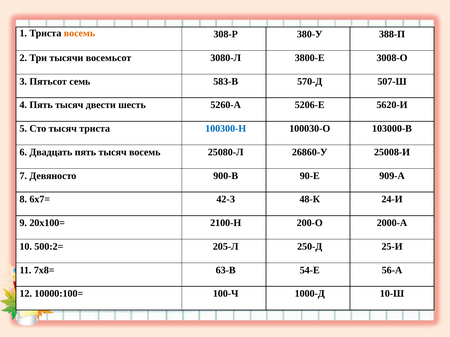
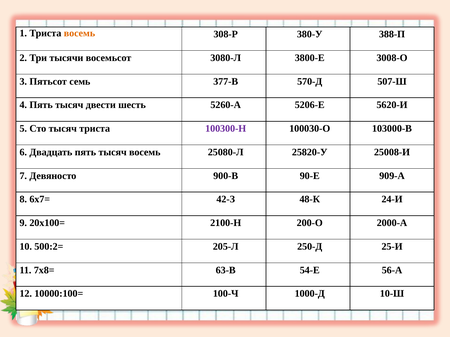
583-В: 583-В -> 377-В (226, 82)
100300-Н colour: blue -> purple (226, 129)
26860-У: 26860-У -> 25820-У (310, 152)
